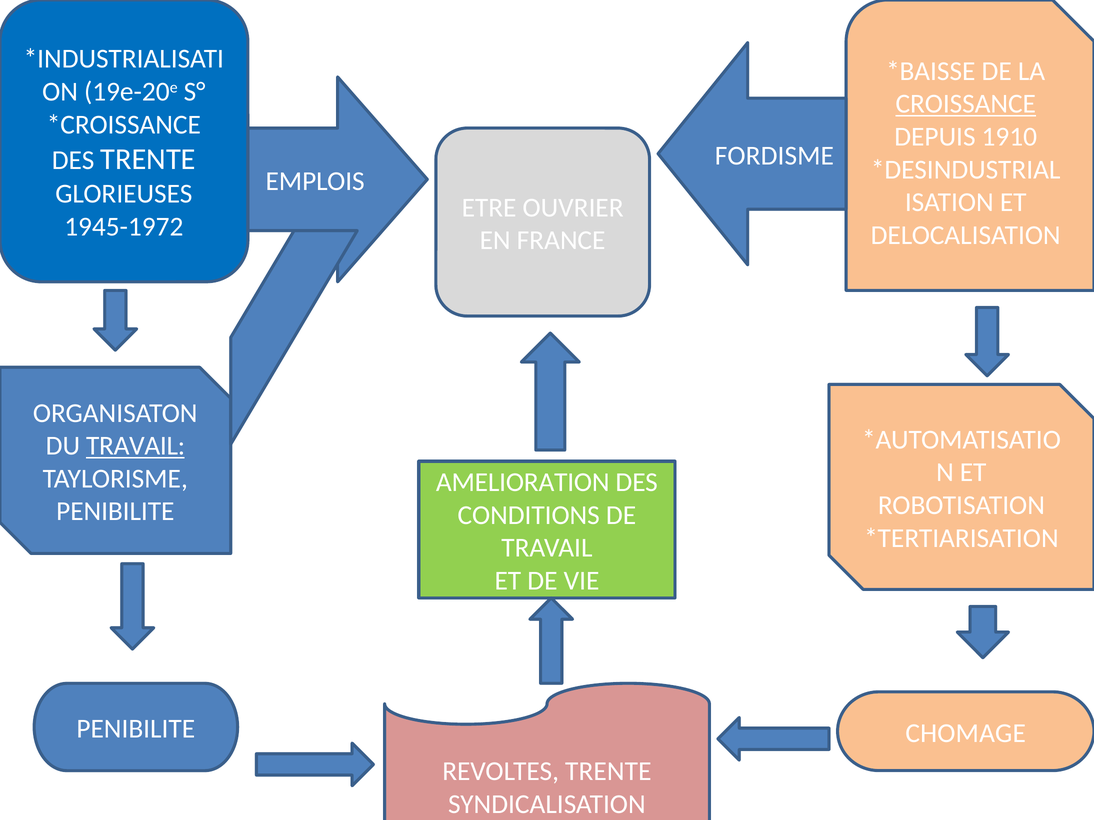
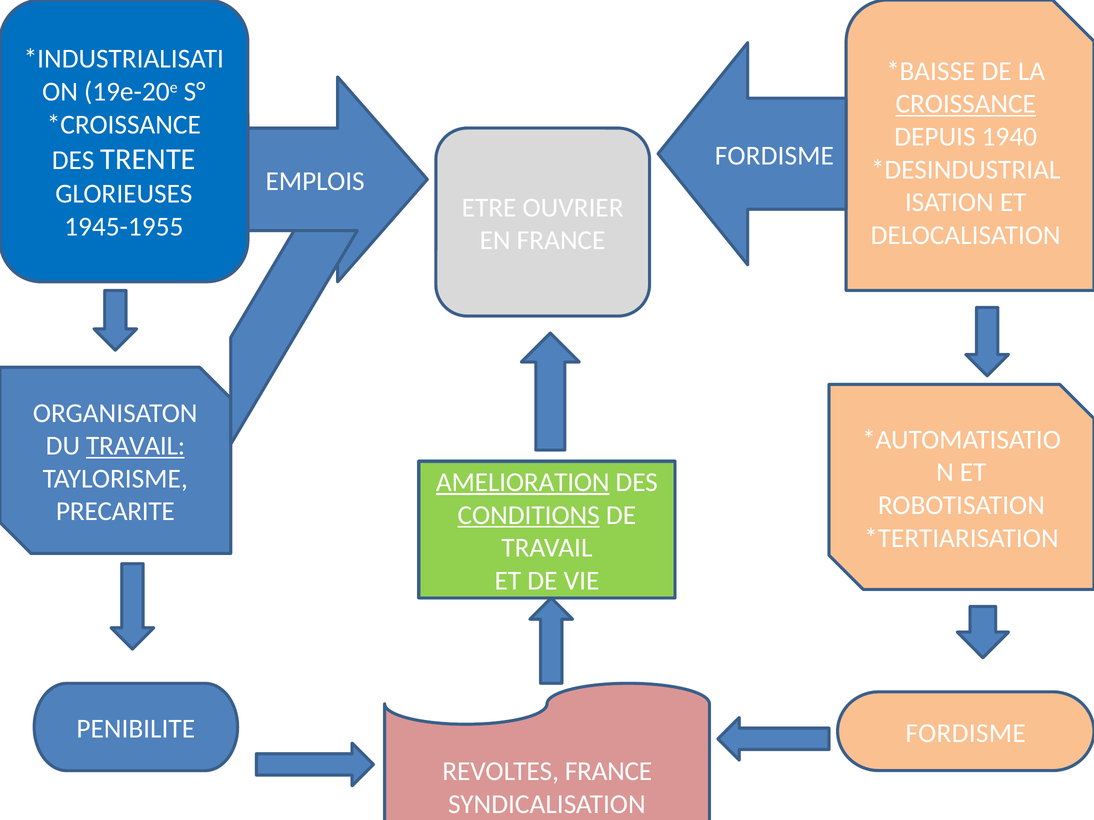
1910: 1910 -> 1940 (1009, 137)
1945-1972: 1945-1972 -> 1945-1955 (124, 227)
AMELIORATION underline: none -> present (523, 483)
PENIBILITE: PENIBILITE -> PRECARITE (115, 512)
CONDITIONS underline: none -> present (529, 515)
CHOMAGE: CHOMAGE -> FORDISME (966, 734)
REVOLTES TRENTE: TRENTE -> FRANCE (608, 772)
